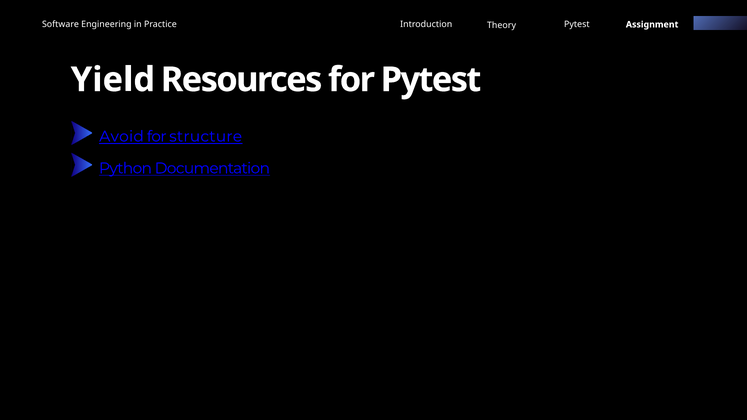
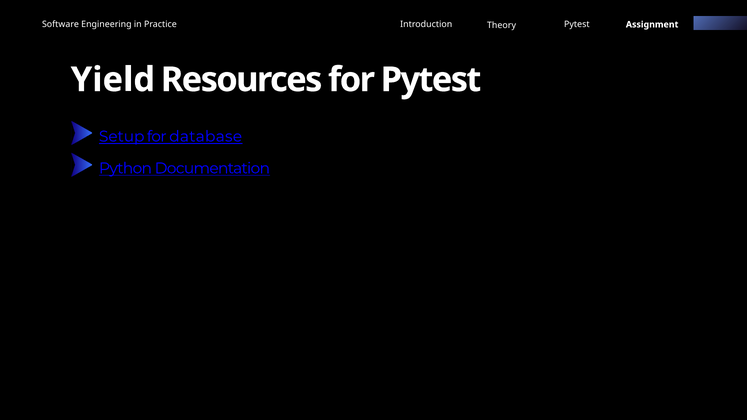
Avoid: Avoid -> Setup (122, 137)
structure: structure -> database (206, 137)
